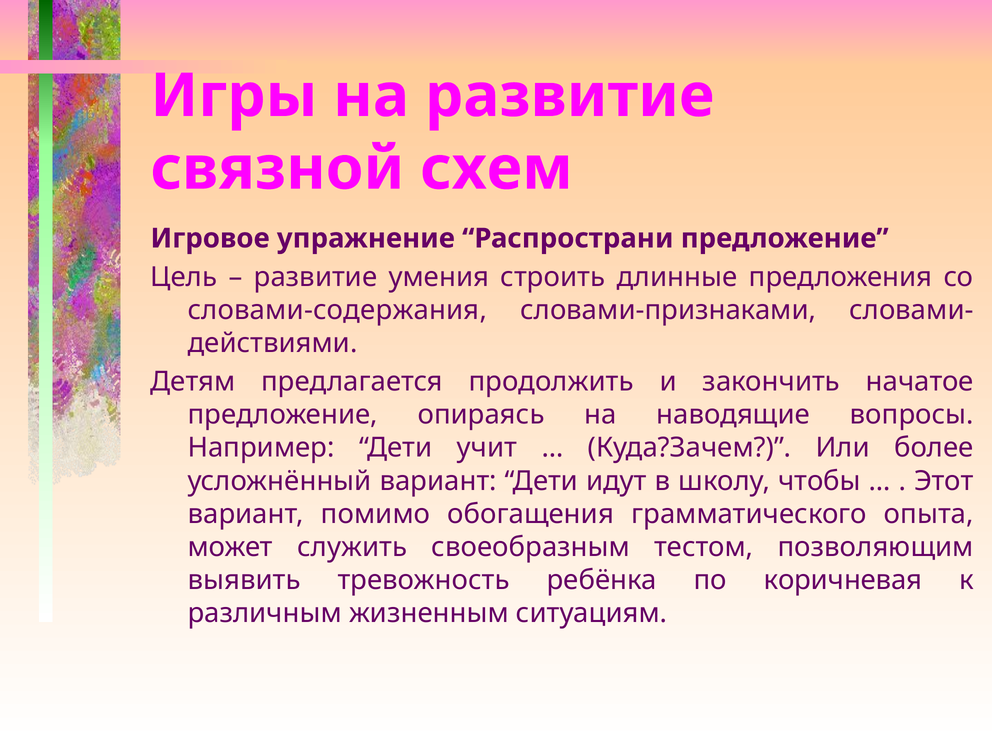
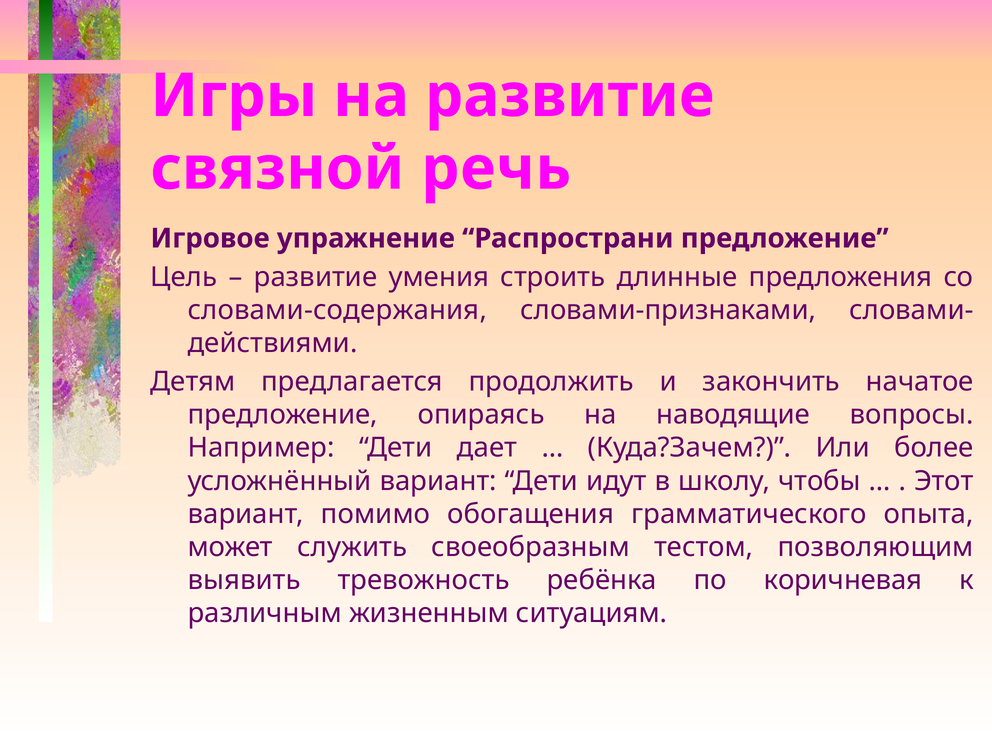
схем: схем -> речь (496, 169)
учит: учит -> дает (487, 448)
